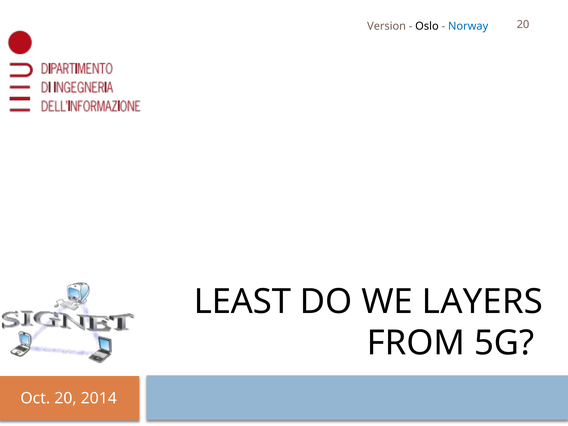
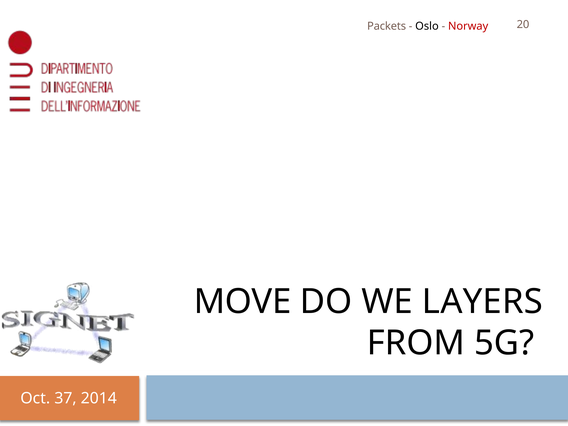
Version: Version -> Packets (387, 26)
Norway colour: blue -> red (468, 26)
LEAST: LEAST -> MOVE (243, 302)
Oct 20: 20 -> 37 (65, 398)
